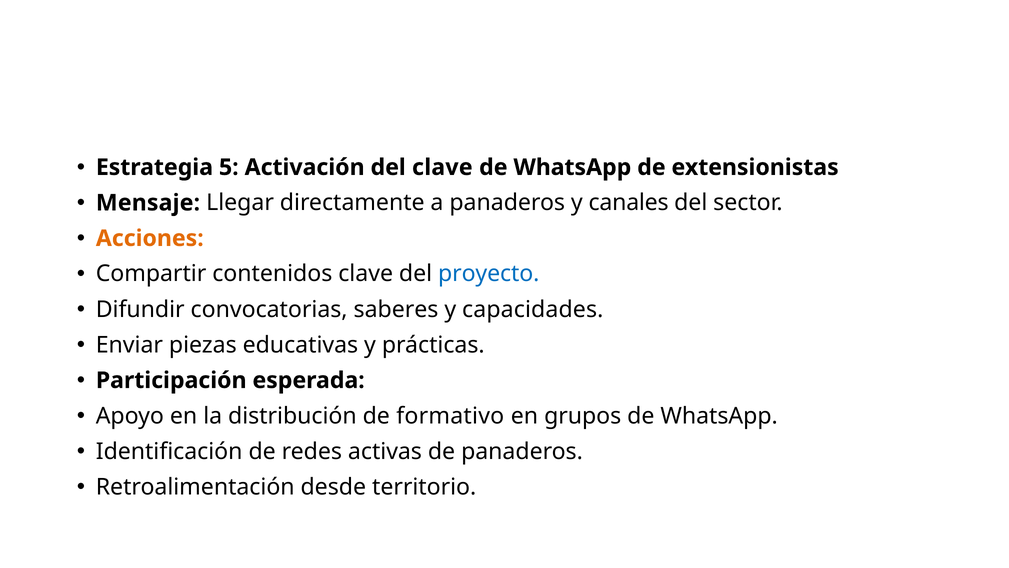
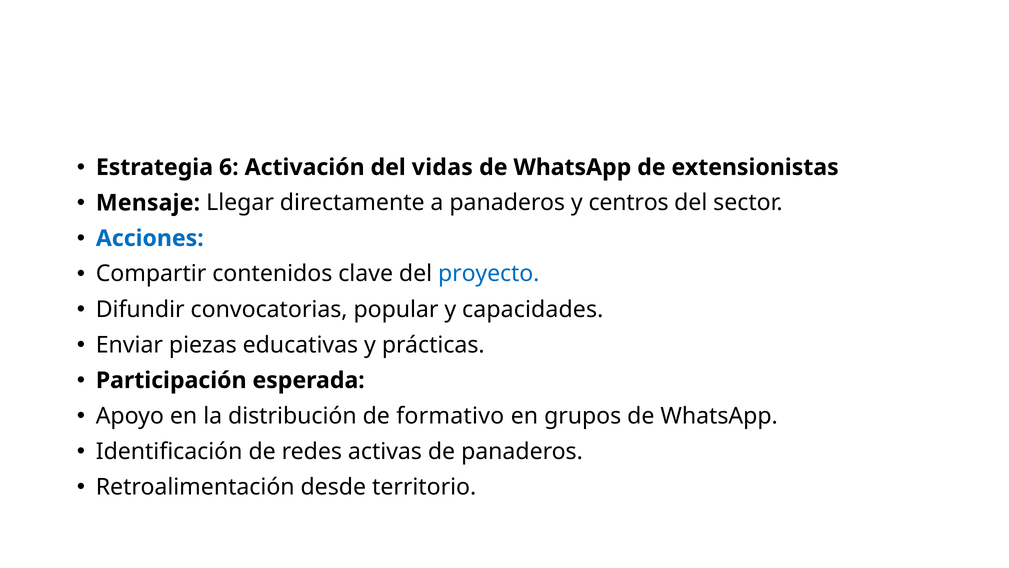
5: 5 -> 6 (229, 167)
del clave: clave -> vidas (442, 167)
canales: canales -> centros (629, 203)
Acciones colour: orange -> blue (150, 238)
saberes: saberes -> popular (396, 309)
